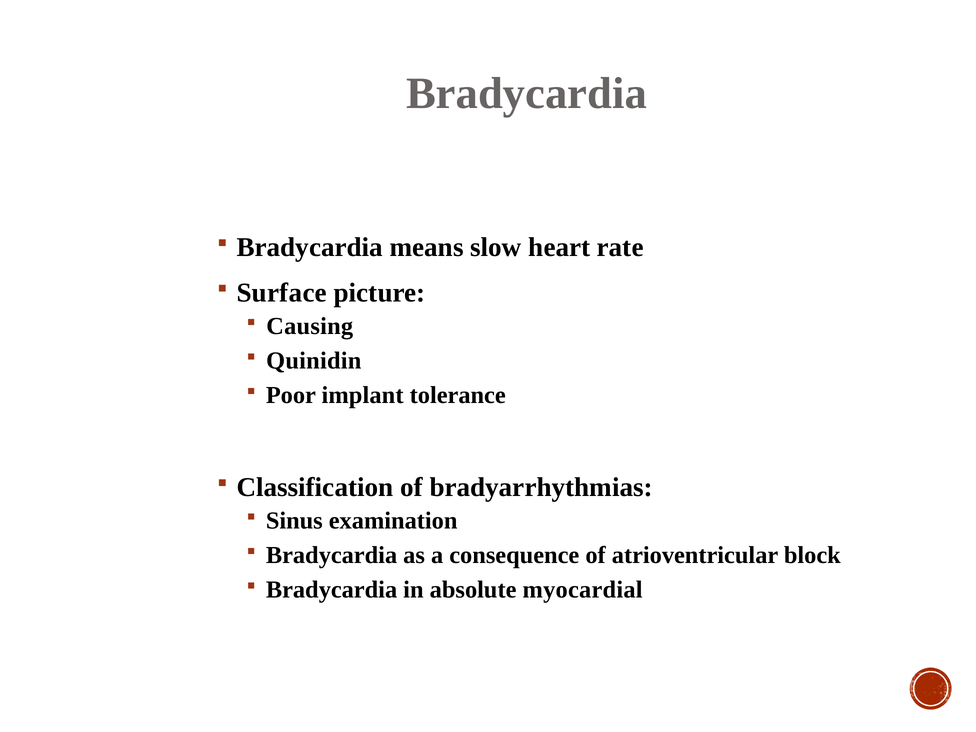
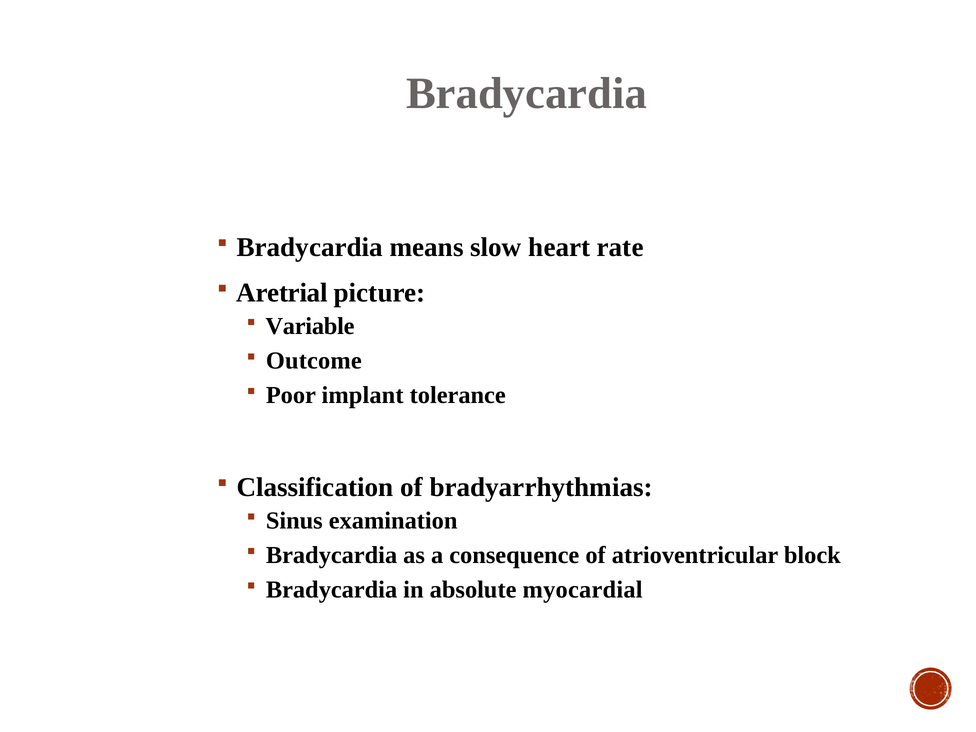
Surface: Surface -> Aretrial (282, 293)
Causing: Causing -> Variable (310, 326)
Quinidin: Quinidin -> Outcome (314, 360)
